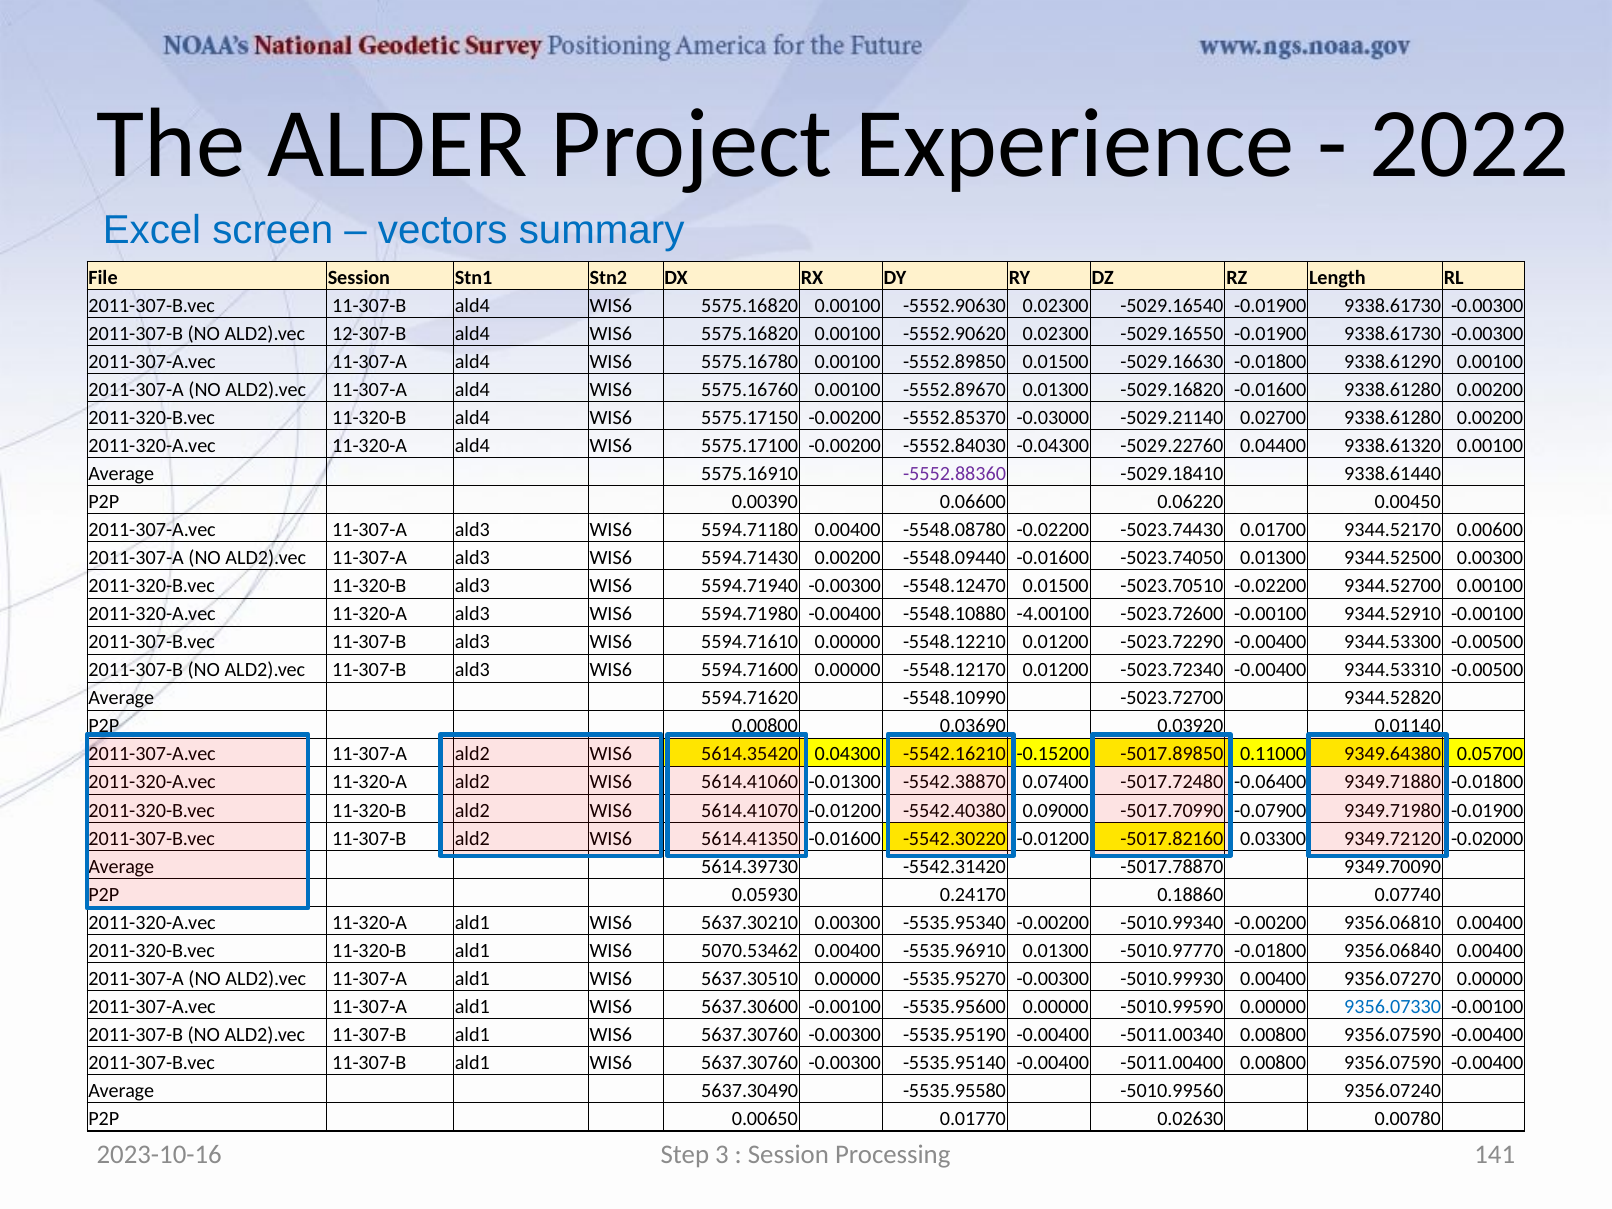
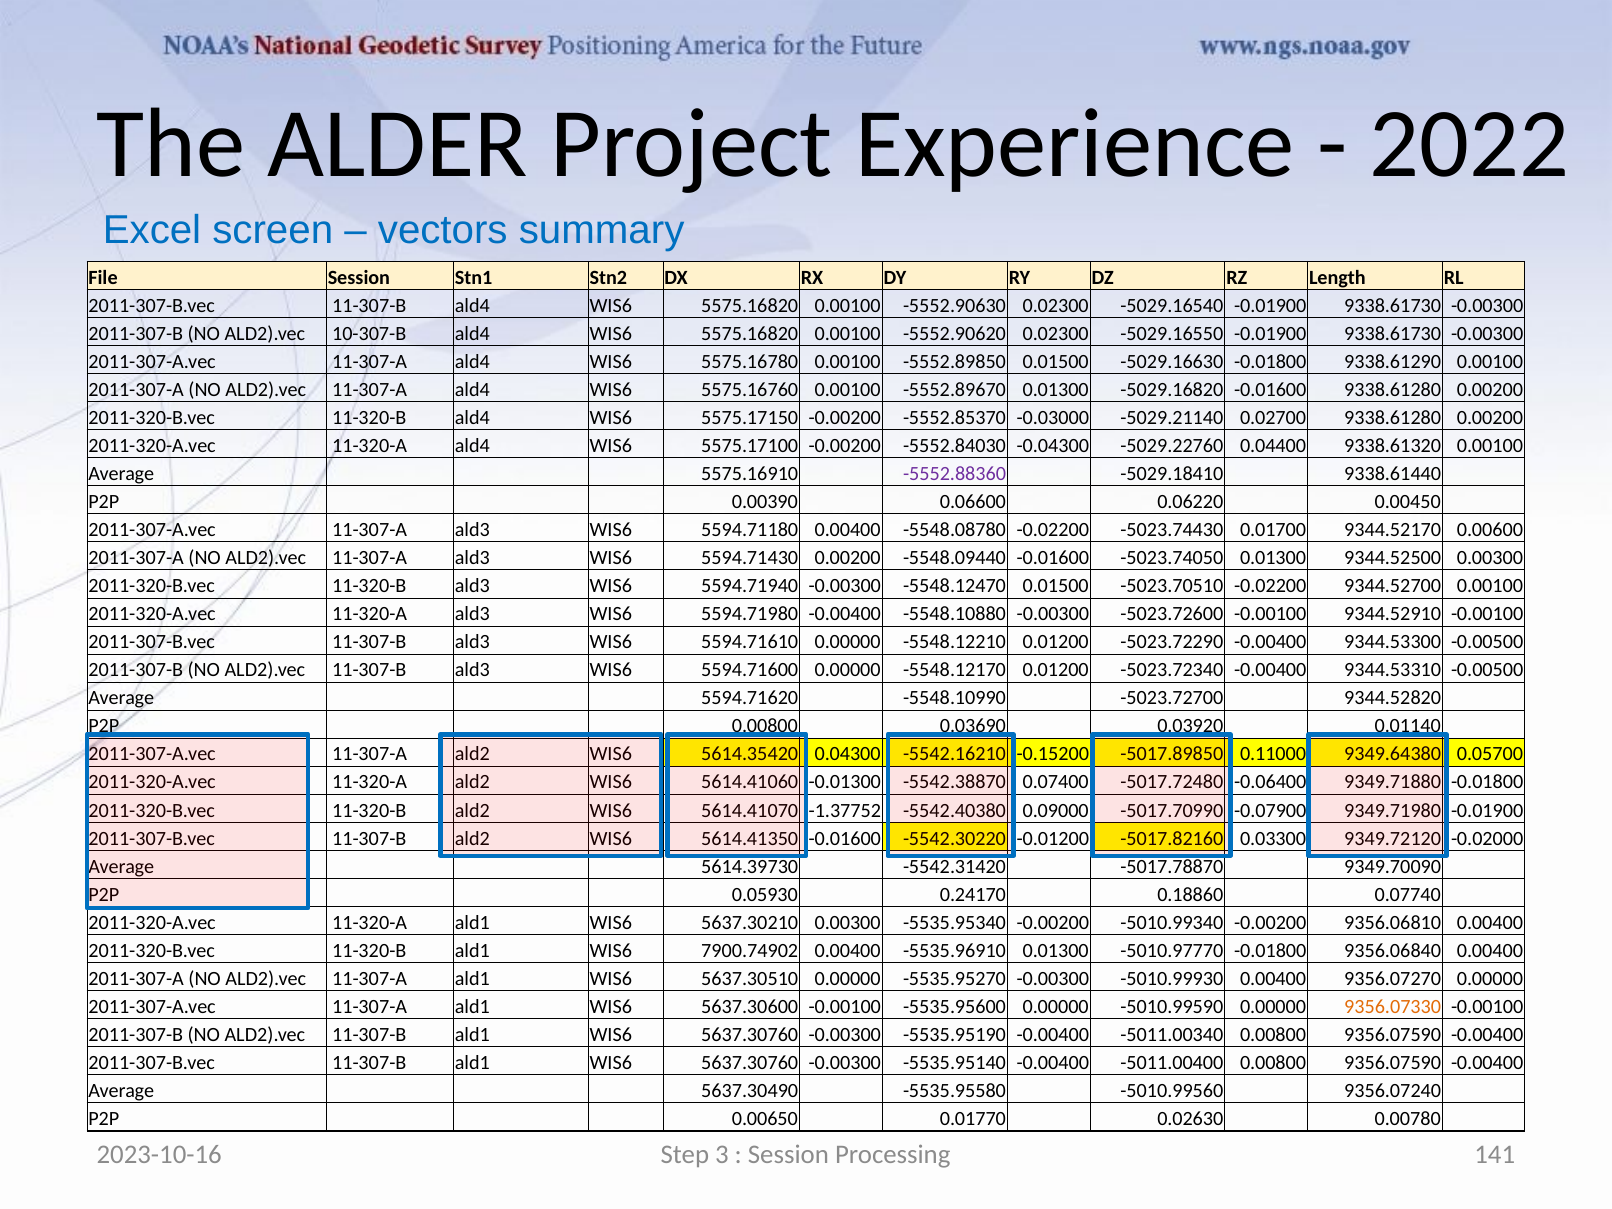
12-307-B: 12-307-B -> 10-307-B (369, 334)
-5548.10880 -4.00100: -4.00100 -> -0.00300 (1053, 614)
-0.01200: -0.01200 -> -1.37752 (845, 810)
5070.53462: 5070.53462 -> 7900.74902 (750, 951)
9356.07330 colour: blue -> orange (1393, 1007)
